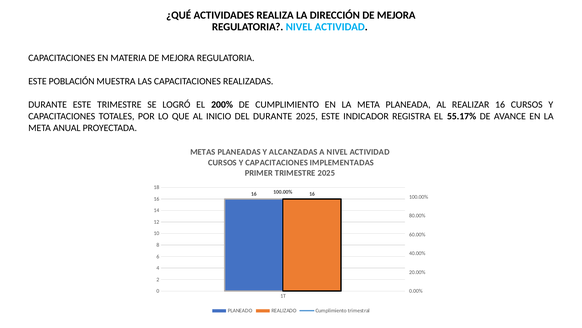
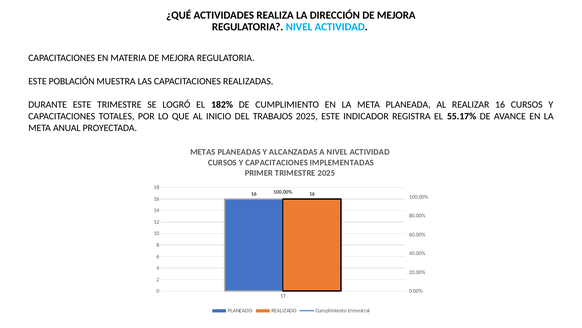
200%: 200% -> 182% (222, 104)
DEL DURANTE: DURANTE -> TRABAJOS (273, 116)
